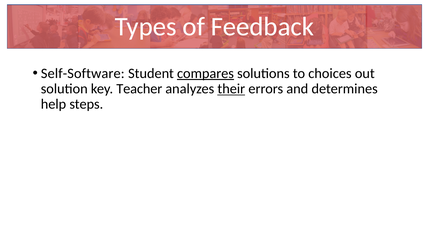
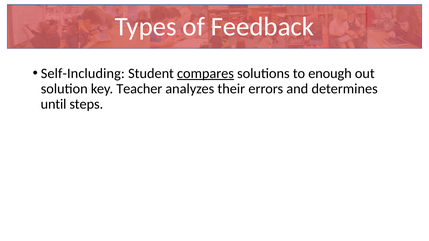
Self-Software: Self-Software -> Self-Including (83, 73)
choices: choices -> enough (330, 73)
their underline: present -> none (231, 89)
help: help -> until (54, 104)
